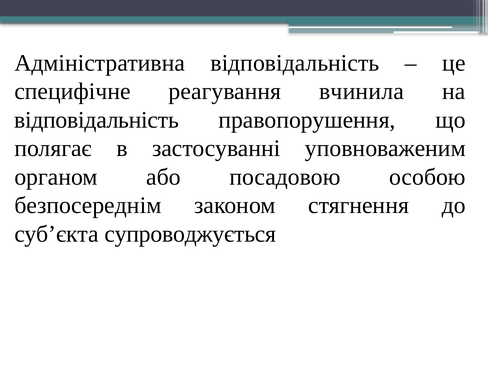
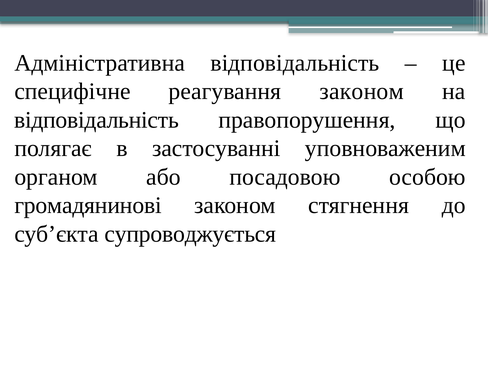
реагування вчинила: вчинила -> законом (362, 91)
безпосереднім: безпосереднім -> громадянинові (88, 205)
